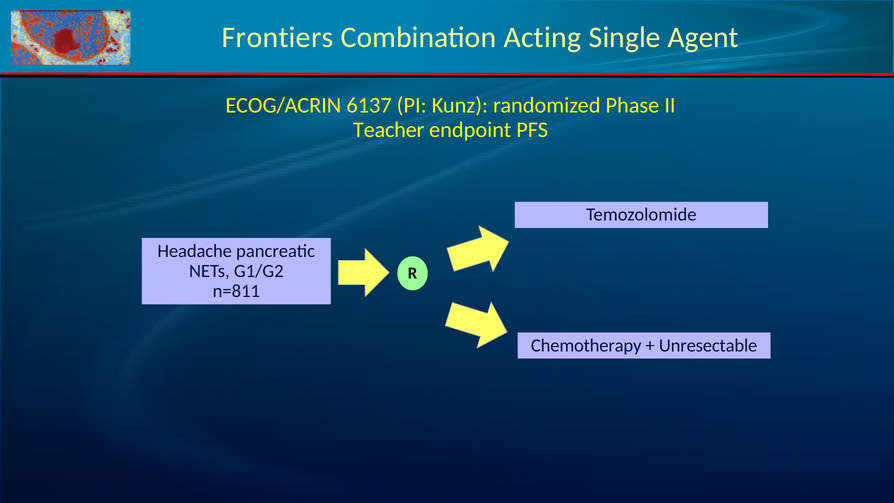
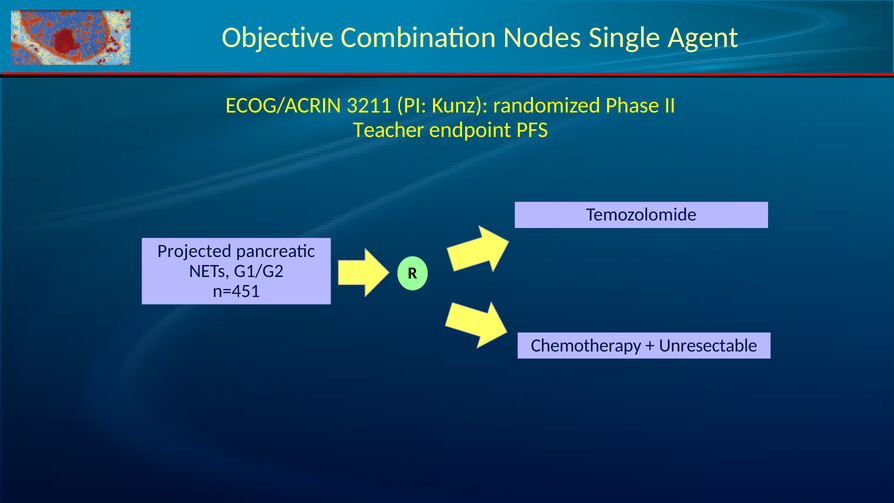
Frontiers: Frontiers -> Objective (278, 37)
Acting: Acting -> Nodes (542, 37)
6137: 6137 -> 3211 (369, 105)
Headache: Headache -> Projected (195, 251)
n=811: n=811 -> n=451 (236, 291)
